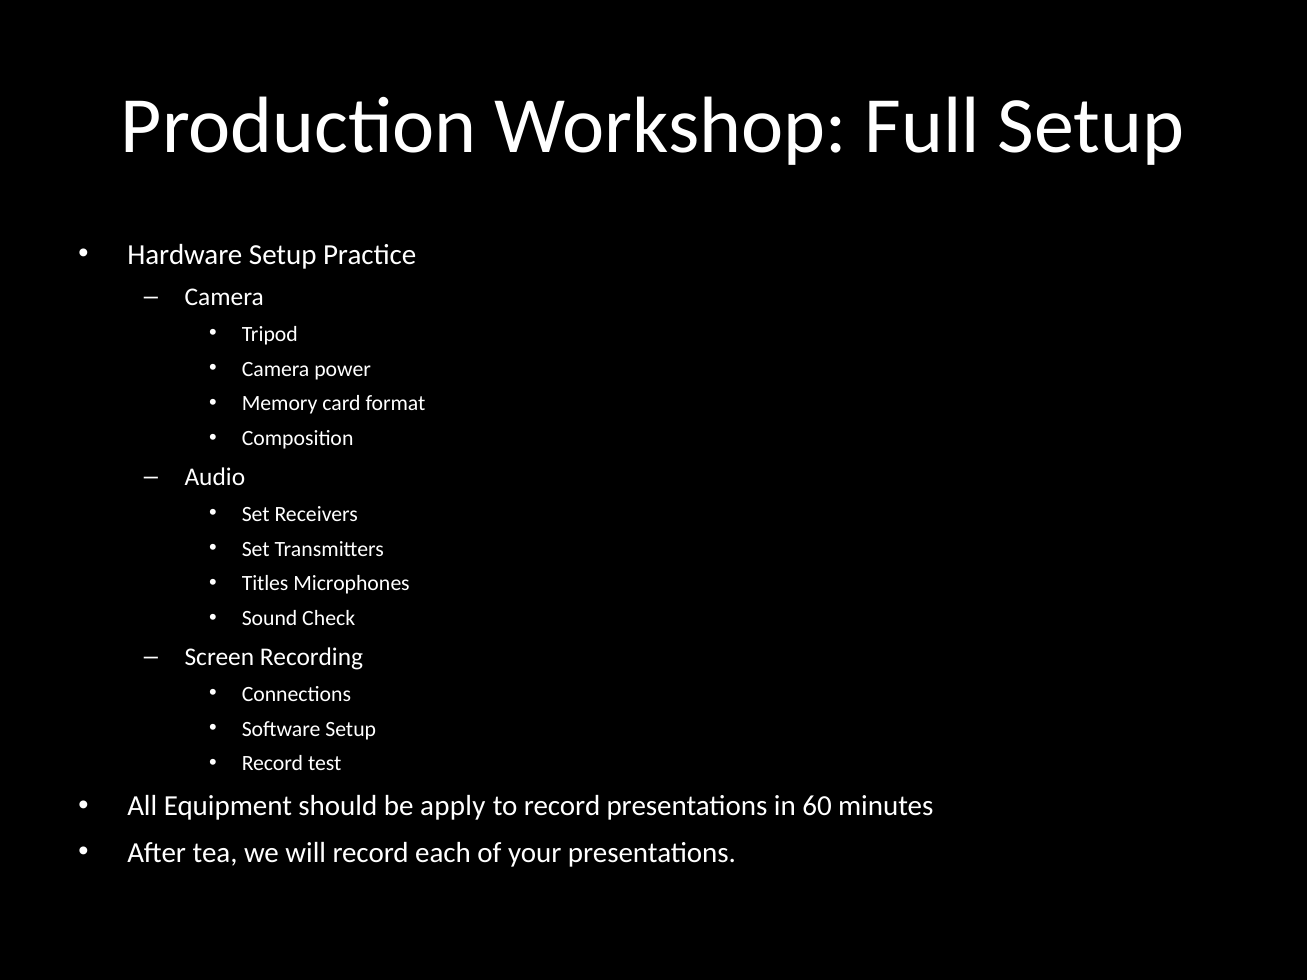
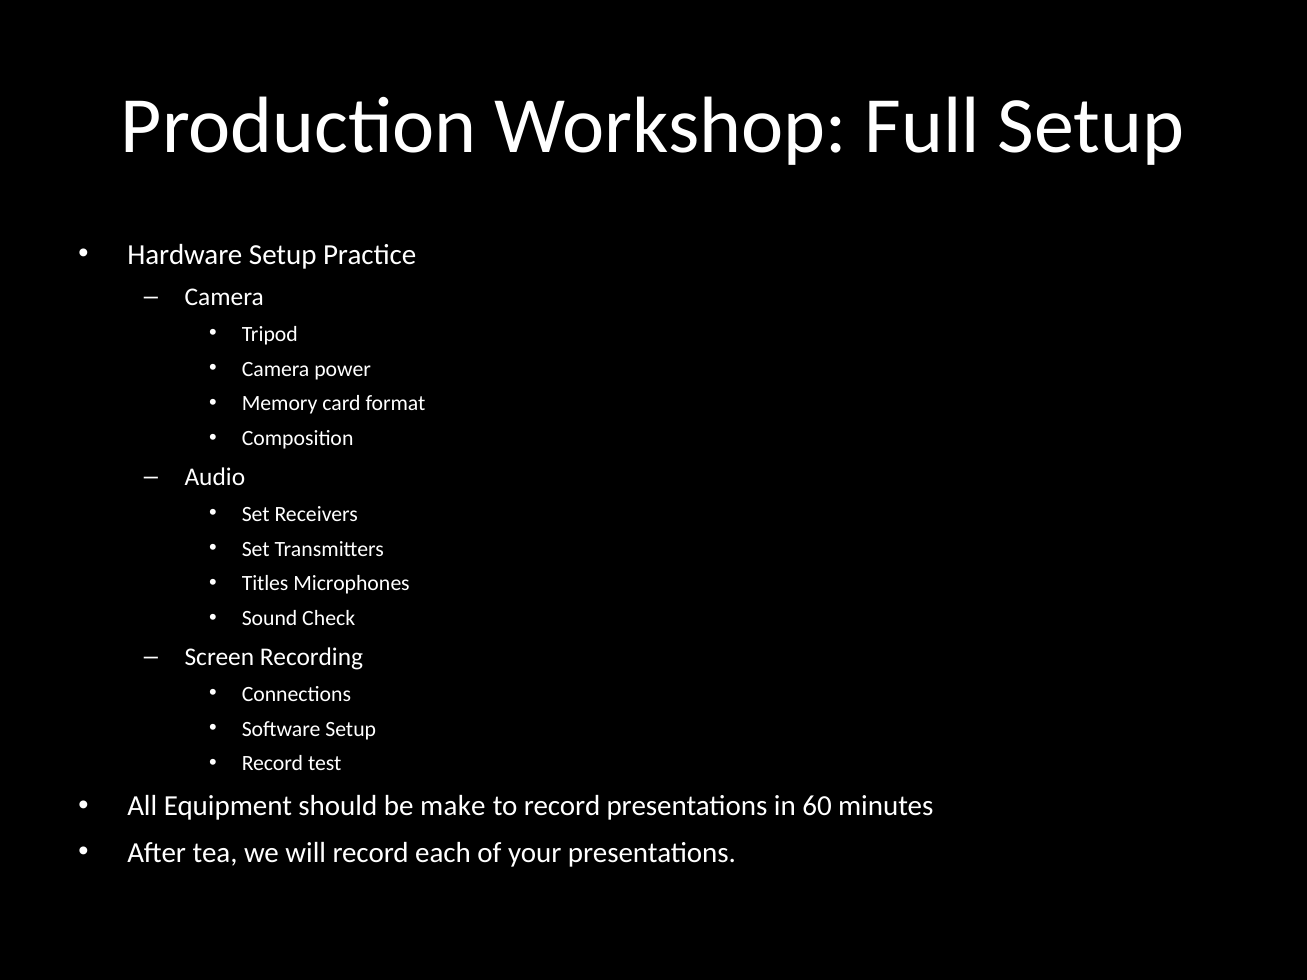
apply: apply -> make (453, 806)
